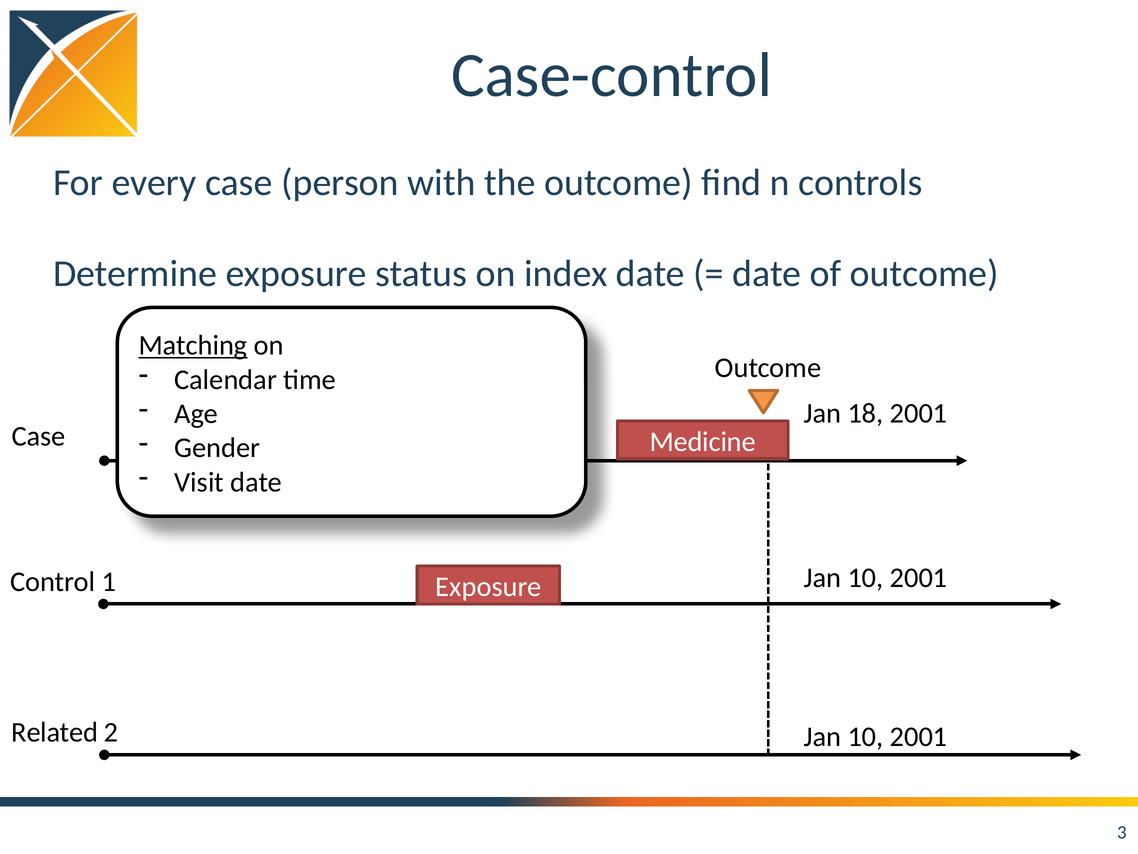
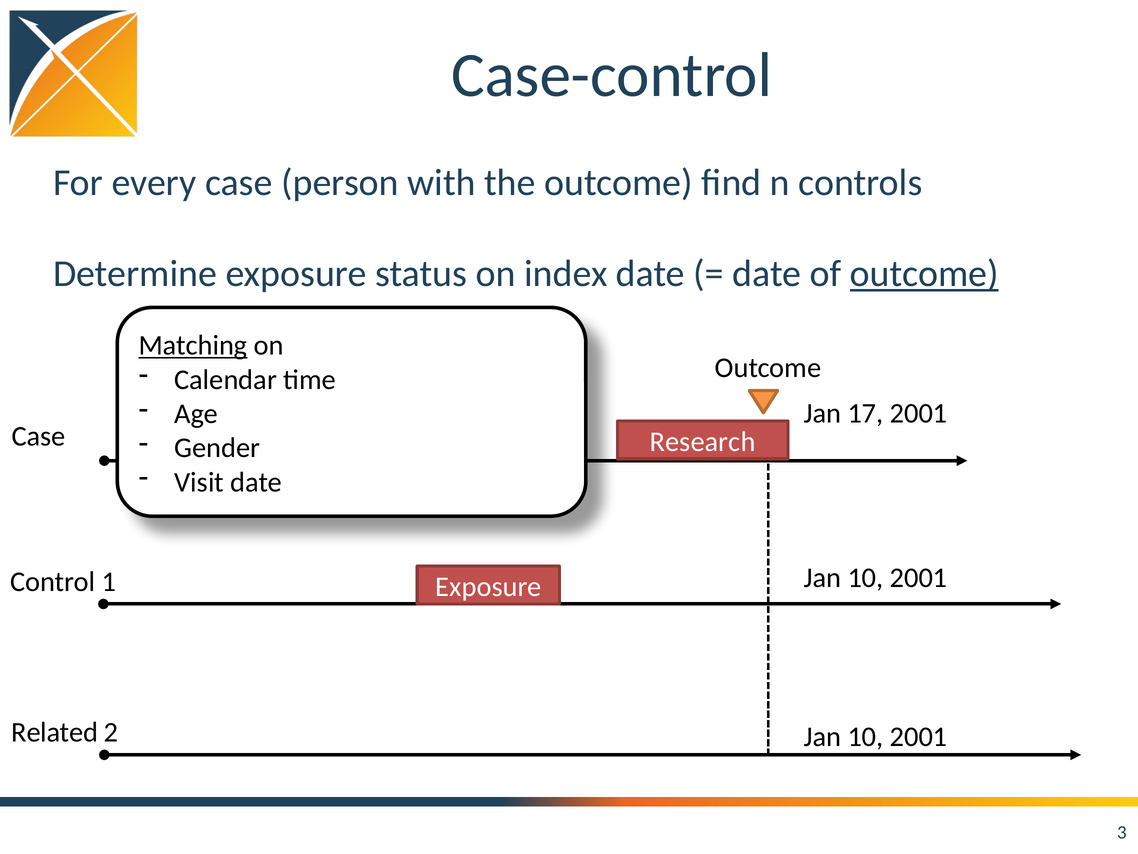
outcome underline: none -> present (924, 274)
18: 18 -> 17 (865, 413)
Medicine: Medicine -> Research (703, 442)
